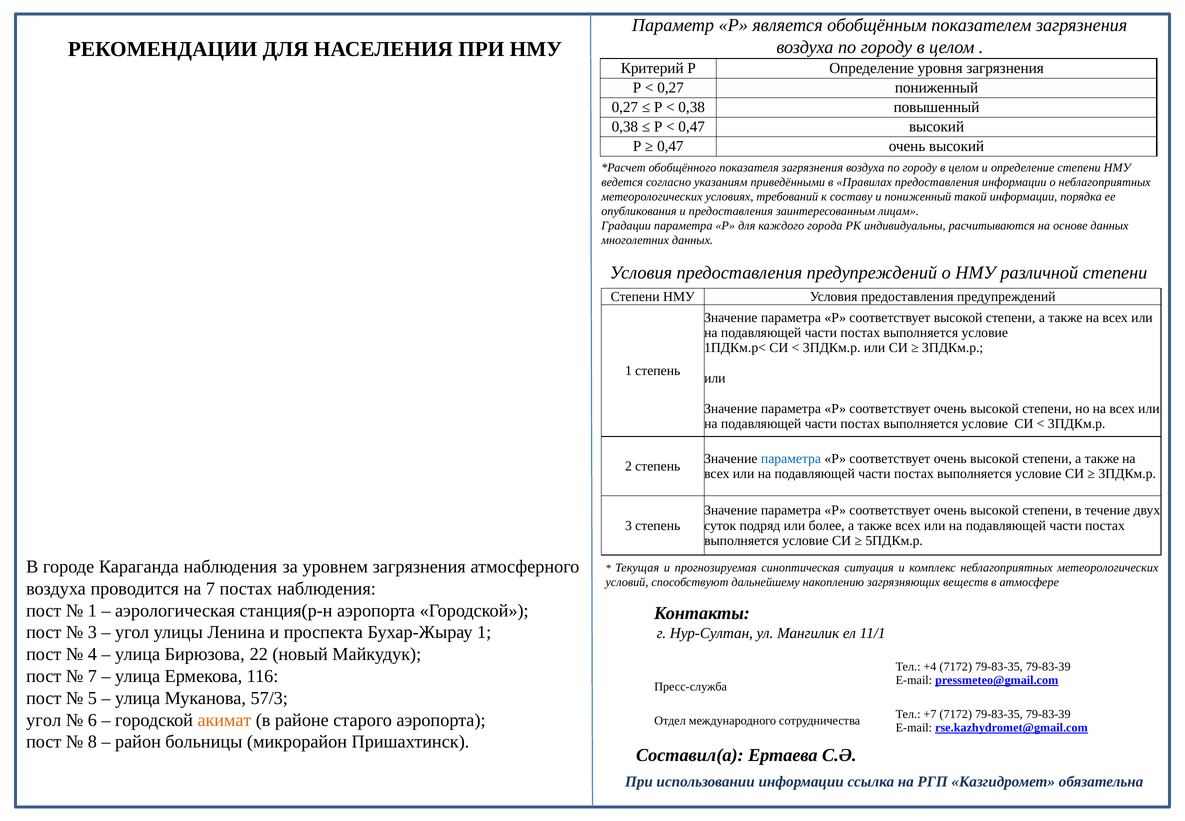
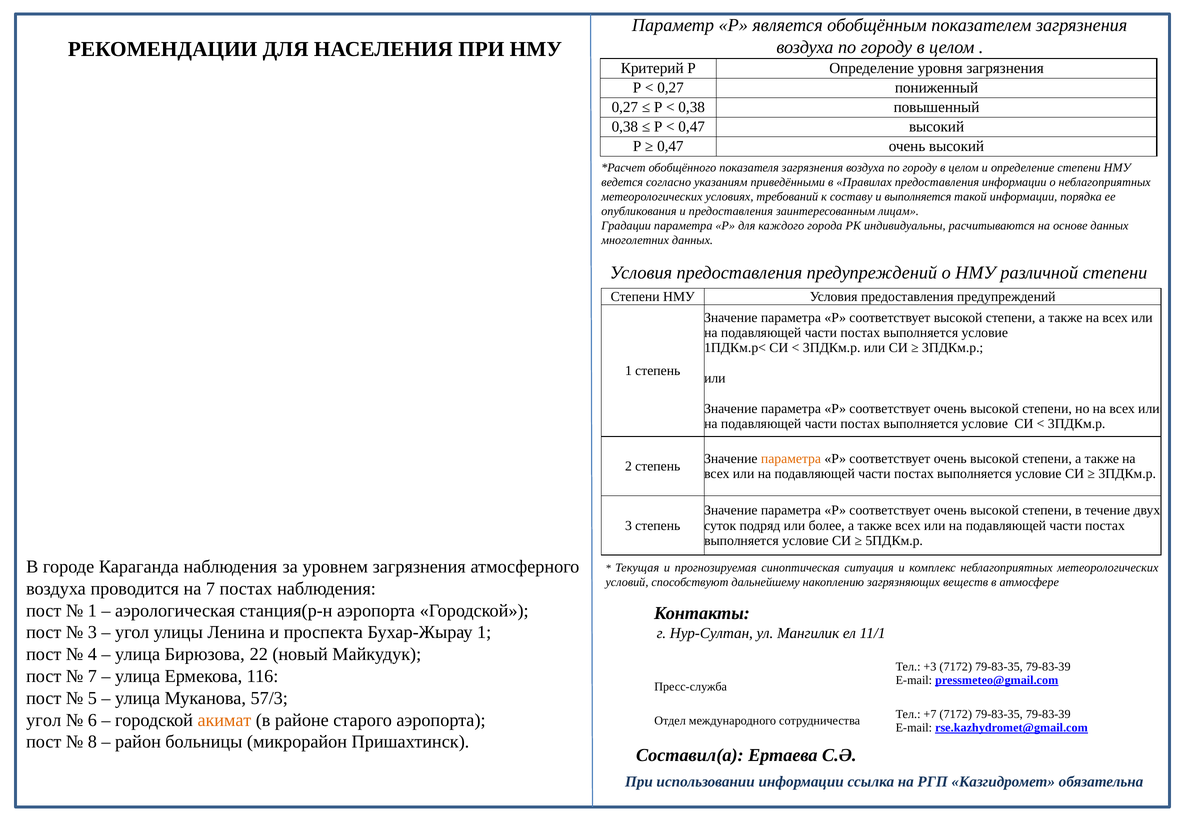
и пониженный: пониженный -> выполняется (918, 197)
параметра colour: blue -> orange (791, 458)
+4: +4 -> +3 (930, 666)
